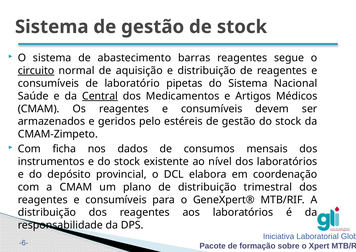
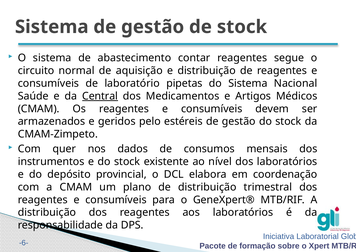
barras: barras -> contar (194, 58)
circuito underline: present -> none (36, 70)
ficha: ficha -> quer (64, 148)
